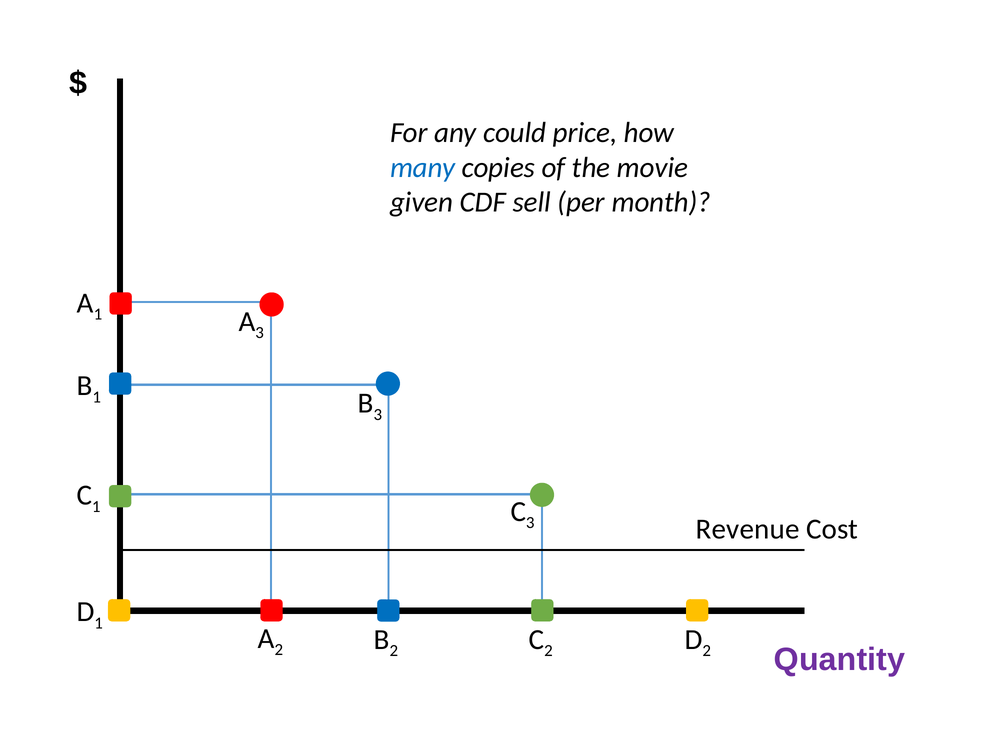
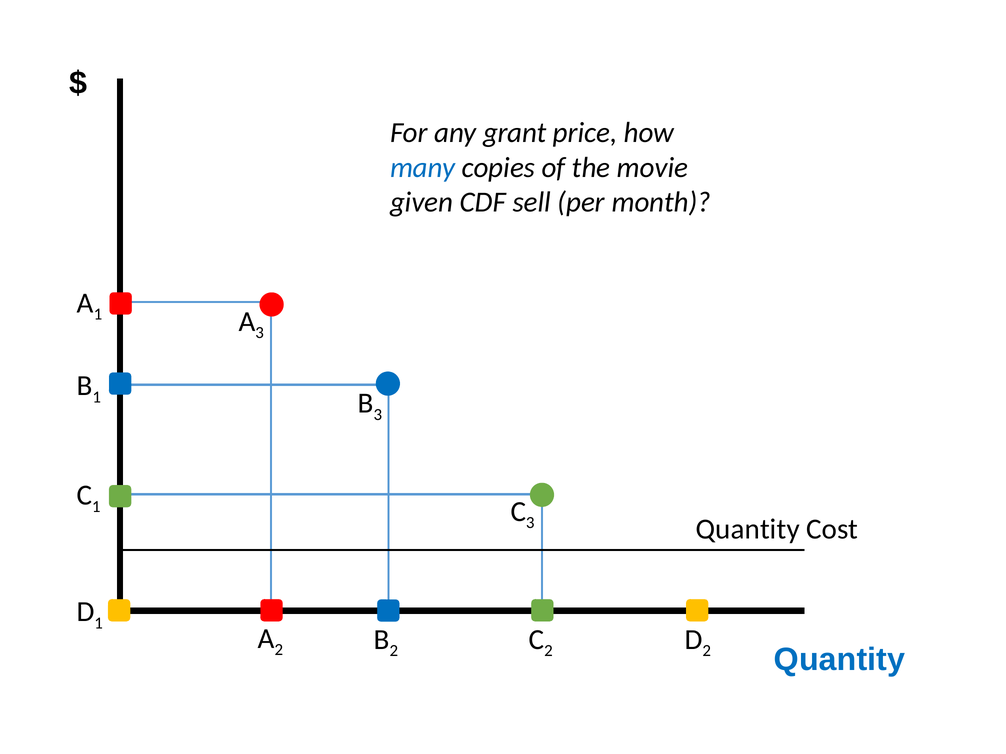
could: could -> grant (515, 133)
Revenue: Revenue -> Quantity (748, 529)
Quantity colour: purple -> blue (839, 660)
